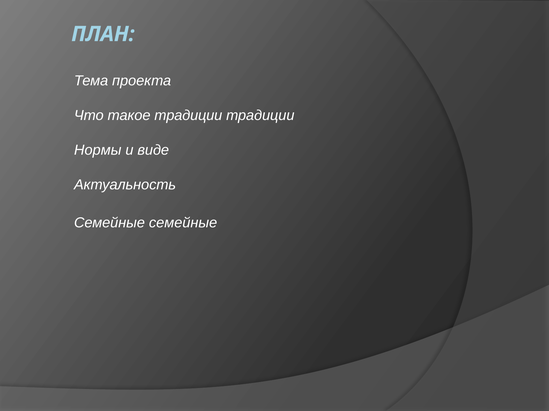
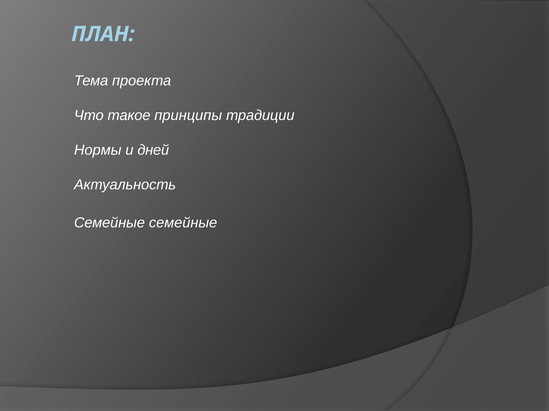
такое традиции: традиции -> принципы (188, 116)
виде: виде -> дней (153, 150)
